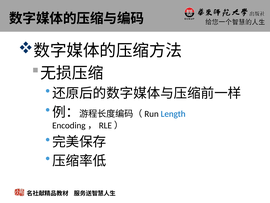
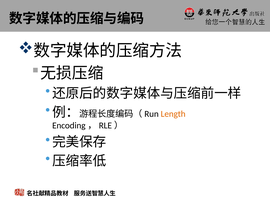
Length colour: blue -> orange (173, 114)
